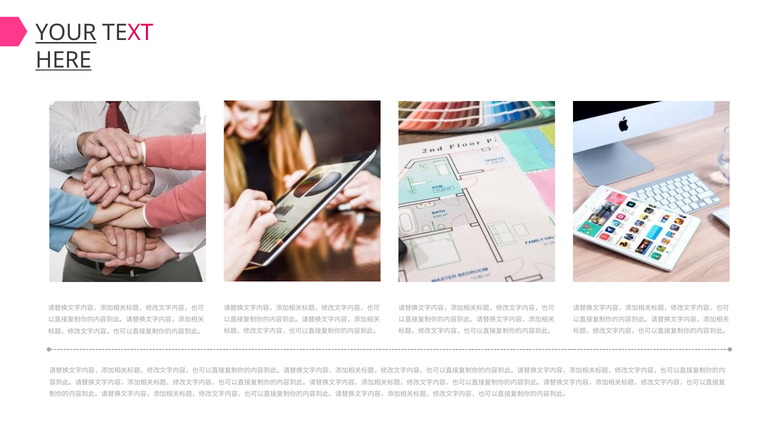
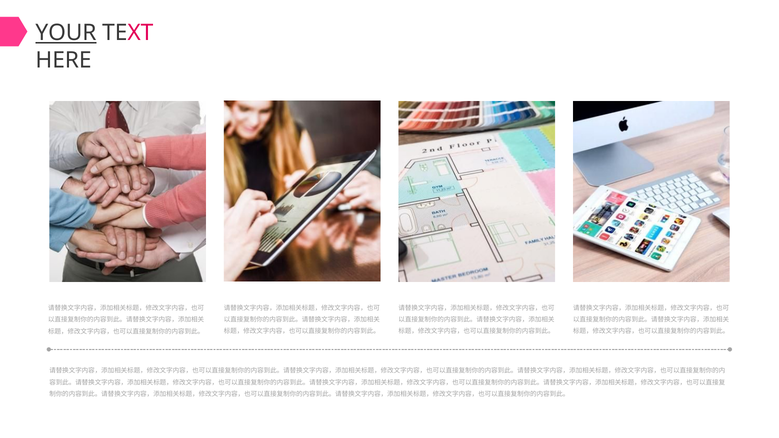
HERE underline: present -> none (64, 60)
